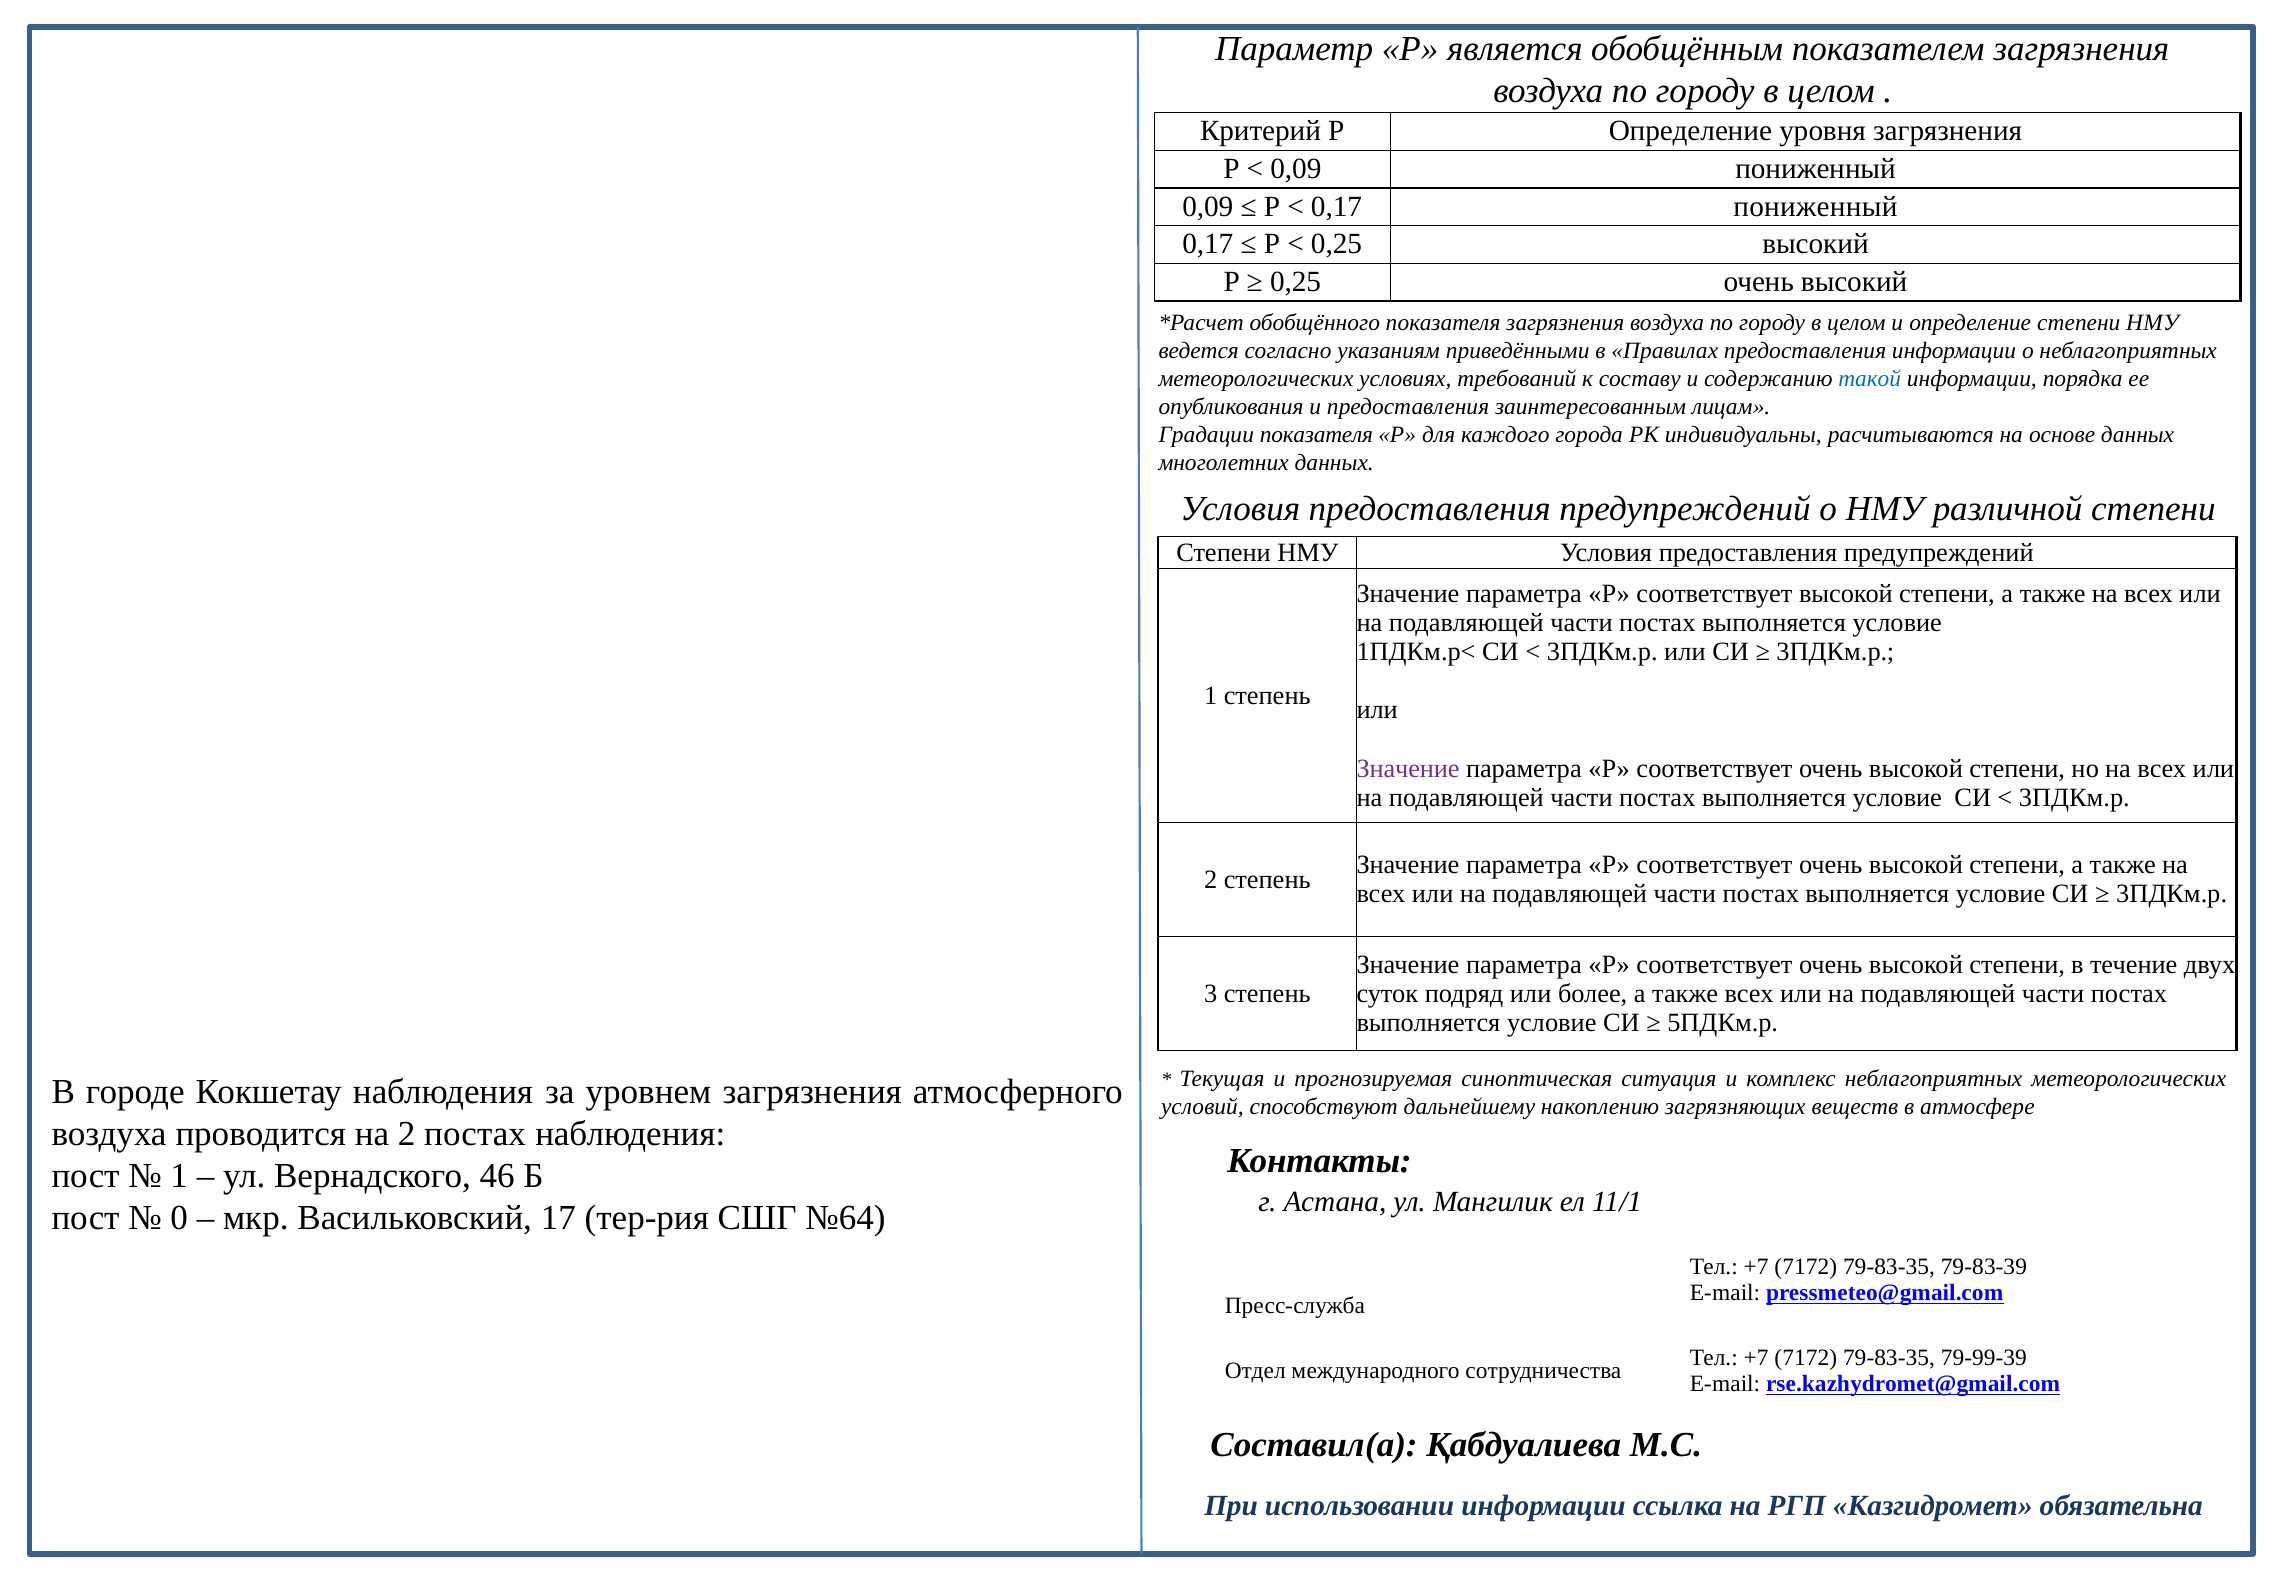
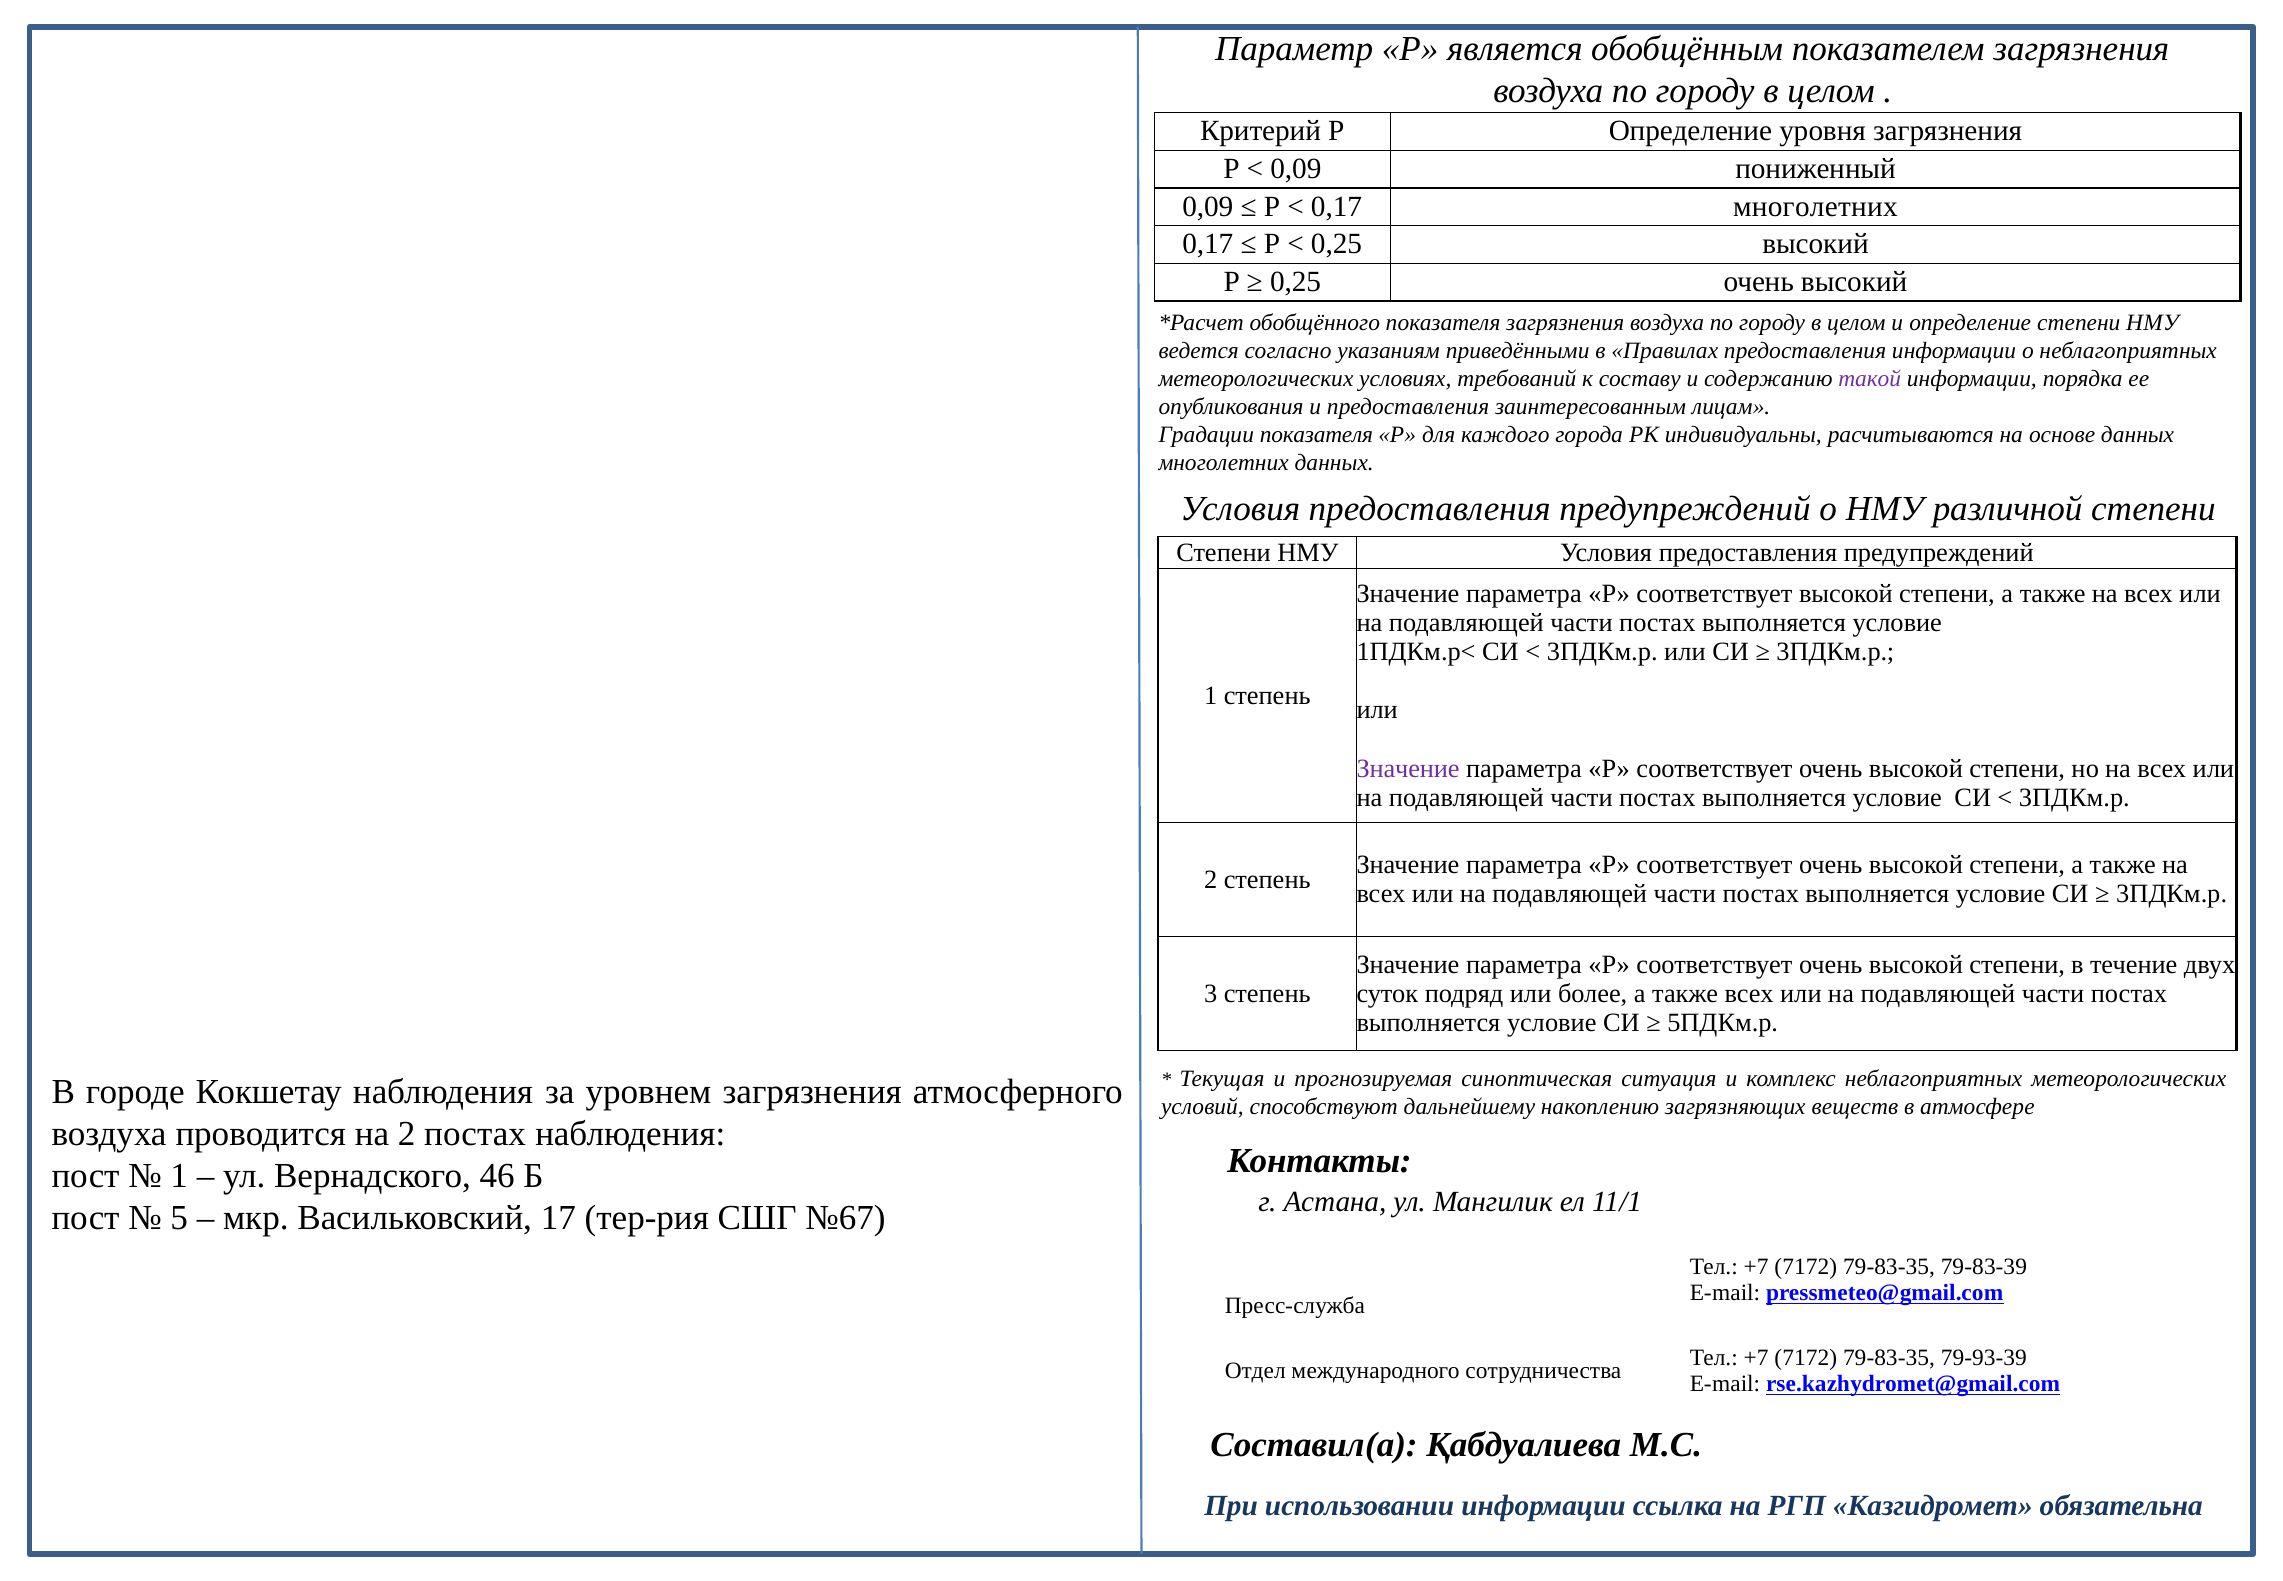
0,17 пониженный: пониженный -> многолетних (1815, 207)
такой colour: blue -> purple (1870, 379)
0: 0 -> 5 (179, 1218)
№64: №64 -> №67 (845, 1218)
79-99-39: 79-99-39 -> 79-93-39 (1984, 1358)
